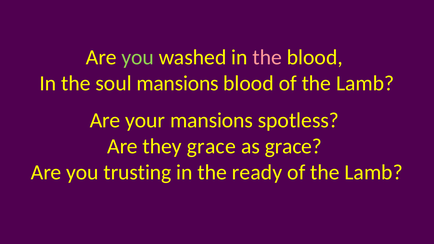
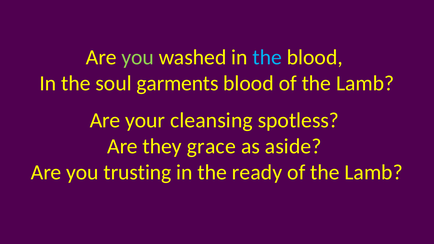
the colour: pink -> light blue (267, 57)
soul mansions: mansions -> garments (178, 83)
your mansions: mansions -> cleansing (211, 120)
as grace: grace -> aside (293, 146)
